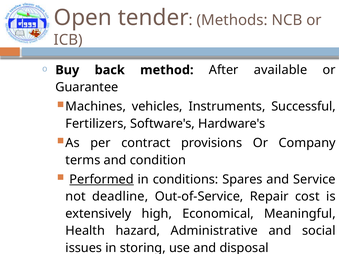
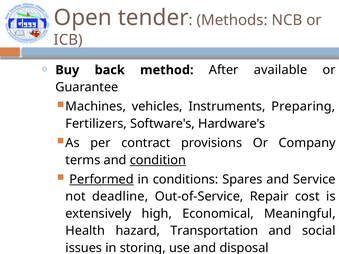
Successful: Successful -> Preparing (303, 107)
condition underline: none -> present (158, 160)
Administrative: Administrative -> Transportation (214, 231)
